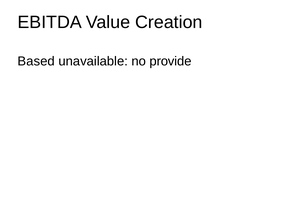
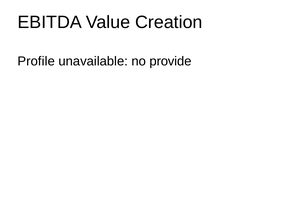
Based: Based -> Profile (36, 61)
